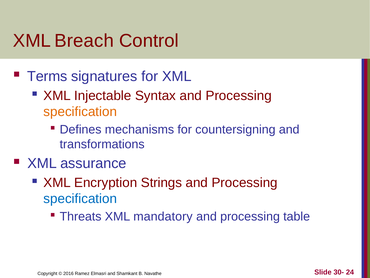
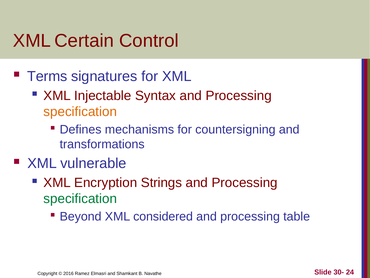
Breach: Breach -> Certain (84, 41)
assurance: assurance -> vulnerable (93, 163)
specification colour: blue -> green (80, 198)
Threats: Threats -> Beyond (81, 216)
mandatory: mandatory -> considered (163, 216)
